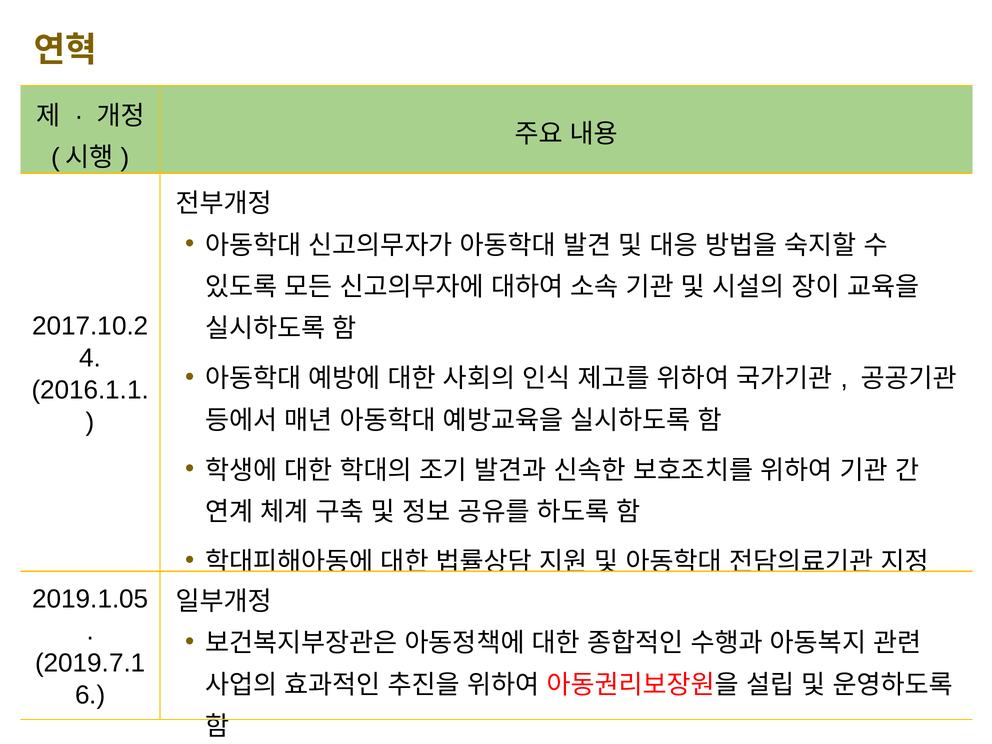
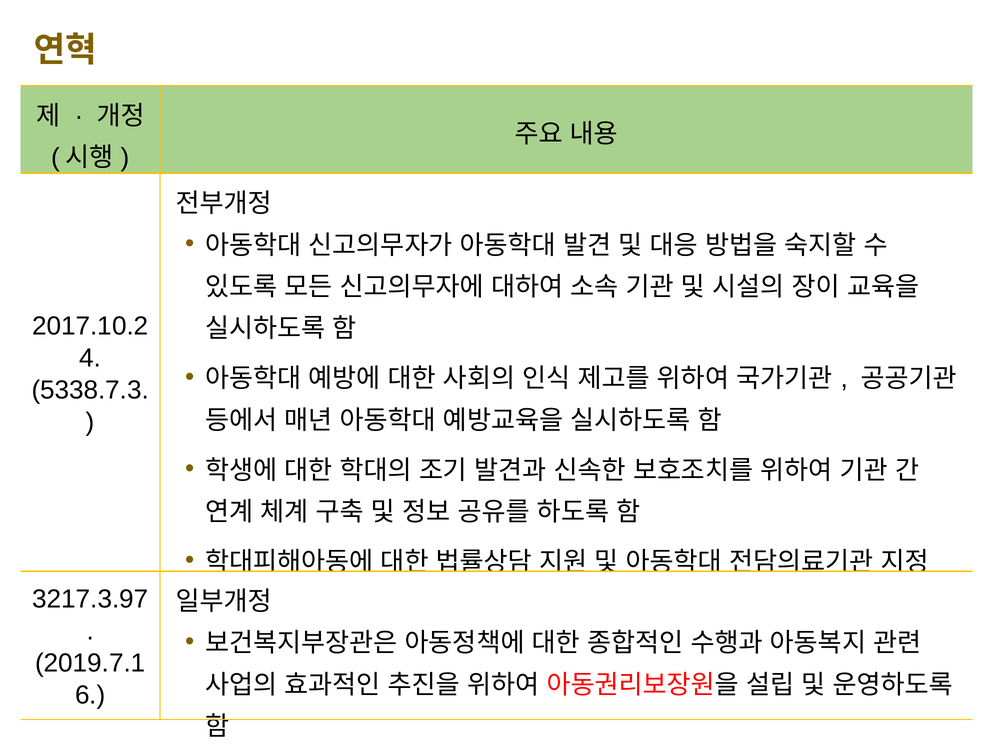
2016.1.1: 2016.1.1 -> 5338.7.3 (90, 390)
2019.1.05: 2019.1.05 -> 3217.3.97 (90, 599)
